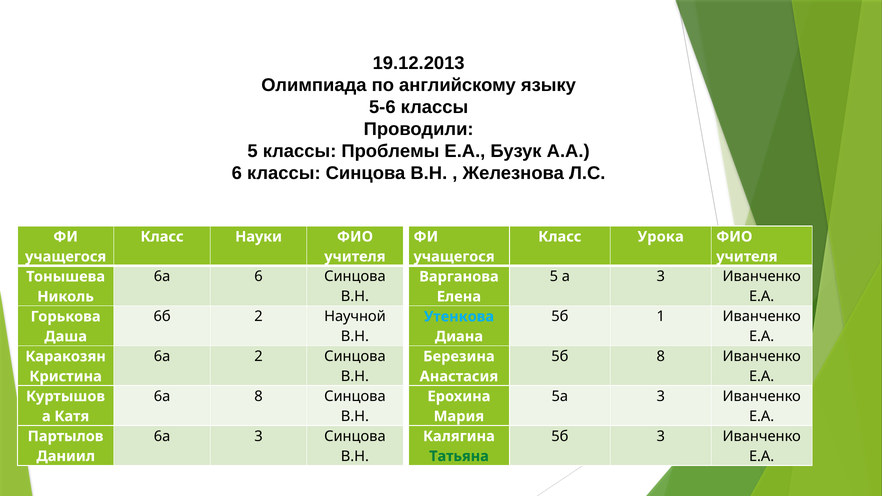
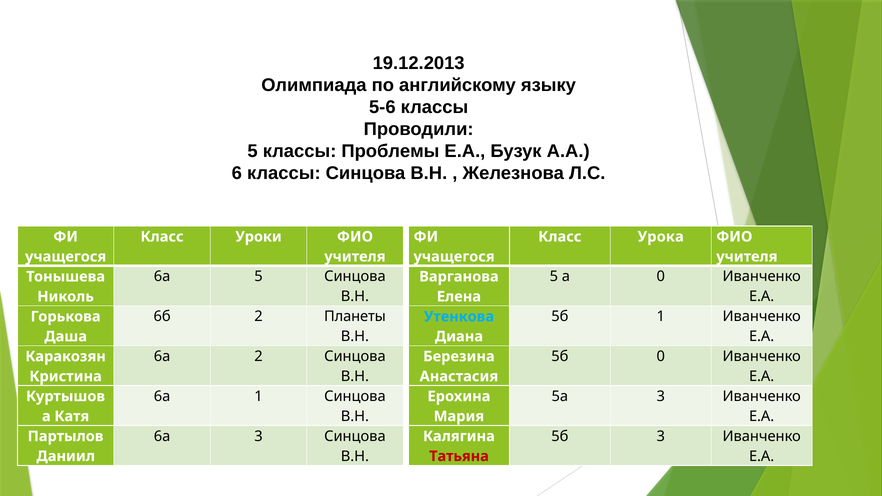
Науки: Науки -> Уроки (259, 237)
6а 6: 6 -> 5 (259, 277)
а 3: 3 -> 0 (661, 277)
Научной: Научной -> Планеты (355, 317)
5б 8: 8 -> 0 (661, 357)
6а 8: 8 -> 1 (259, 396)
Татьяна colour: green -> red (459, 456)
